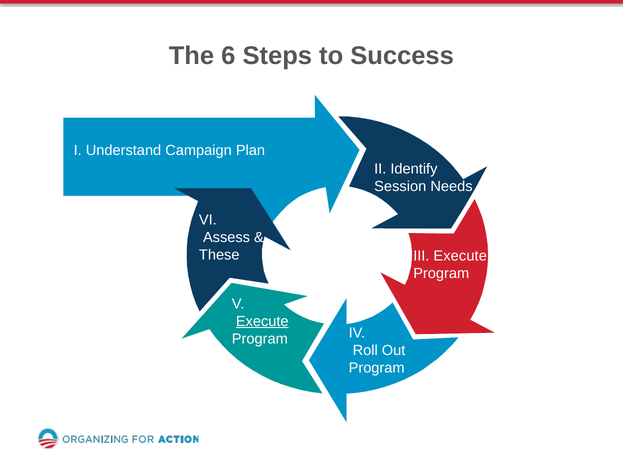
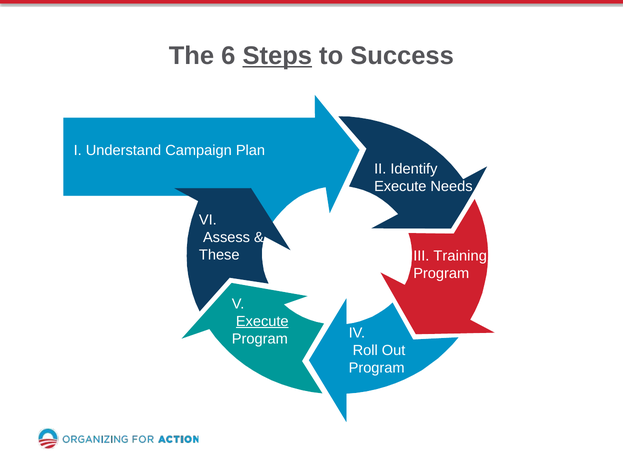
Steps underline: none -> present (277, 56)
Session: Session -> Execute (400, 187)
III Execute: Execute -> Training (460, 256)
